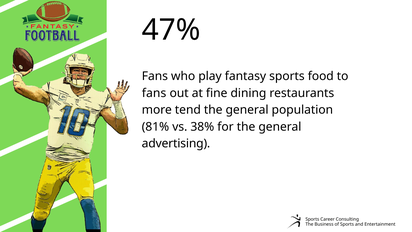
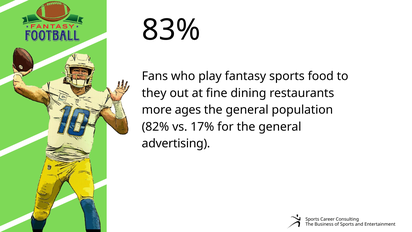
47%: 47% -> 83% (171, 30)
fans: fans -> they (154, 93)
tend: tend -> ages (188, 110)
81%: 81% -> 82% (155, 127)
38%: 38% -> 17% (202, 127)
